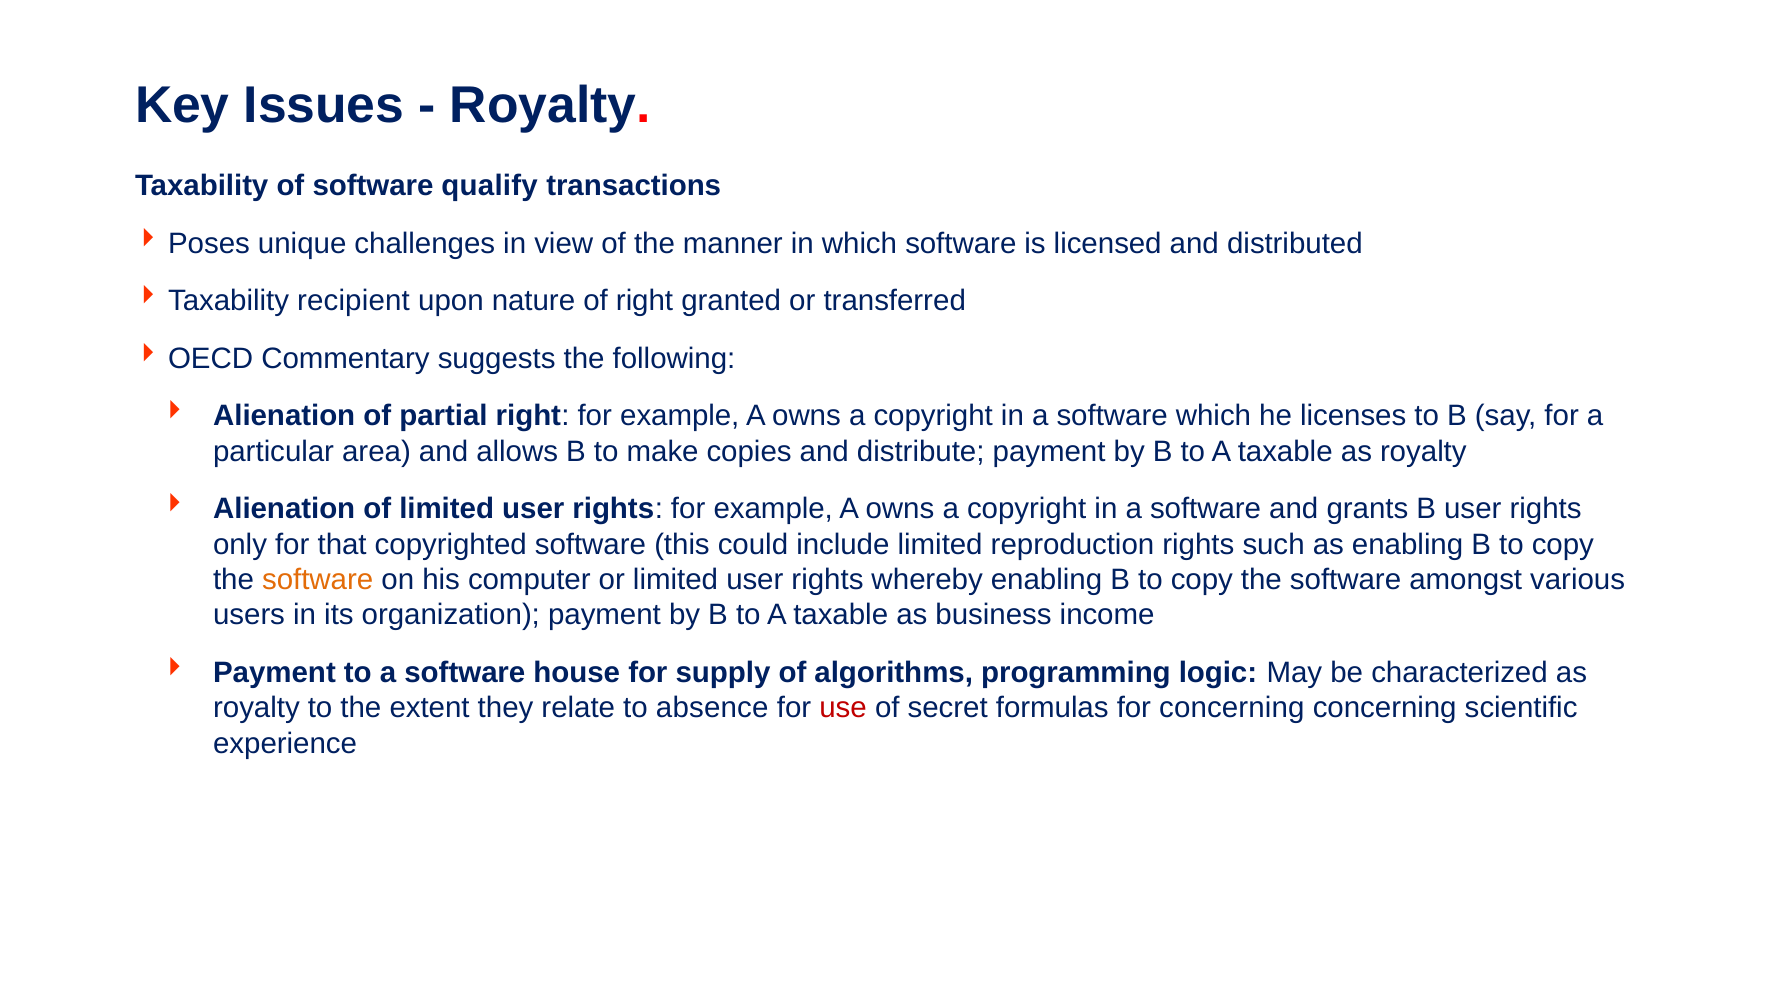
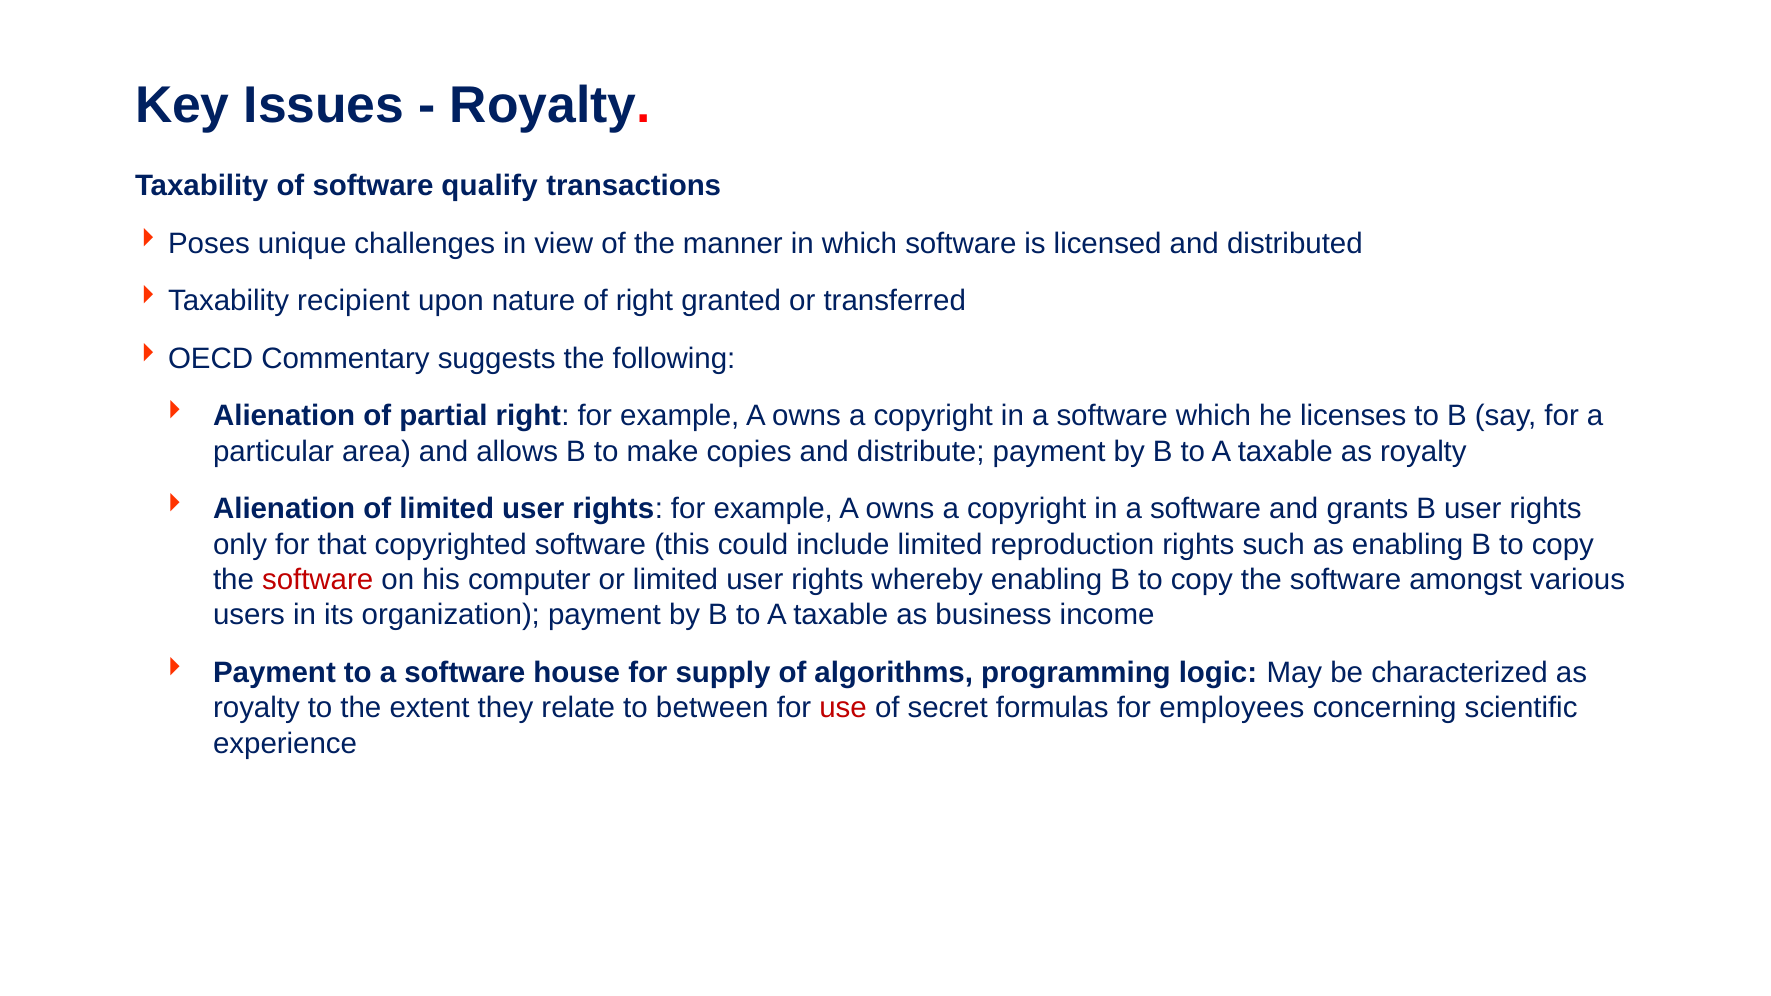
software colour: orange -> red (318, 580)
absence: absence -> between (712, 708)
for concerning: concerning -> employees (1232, 708)
